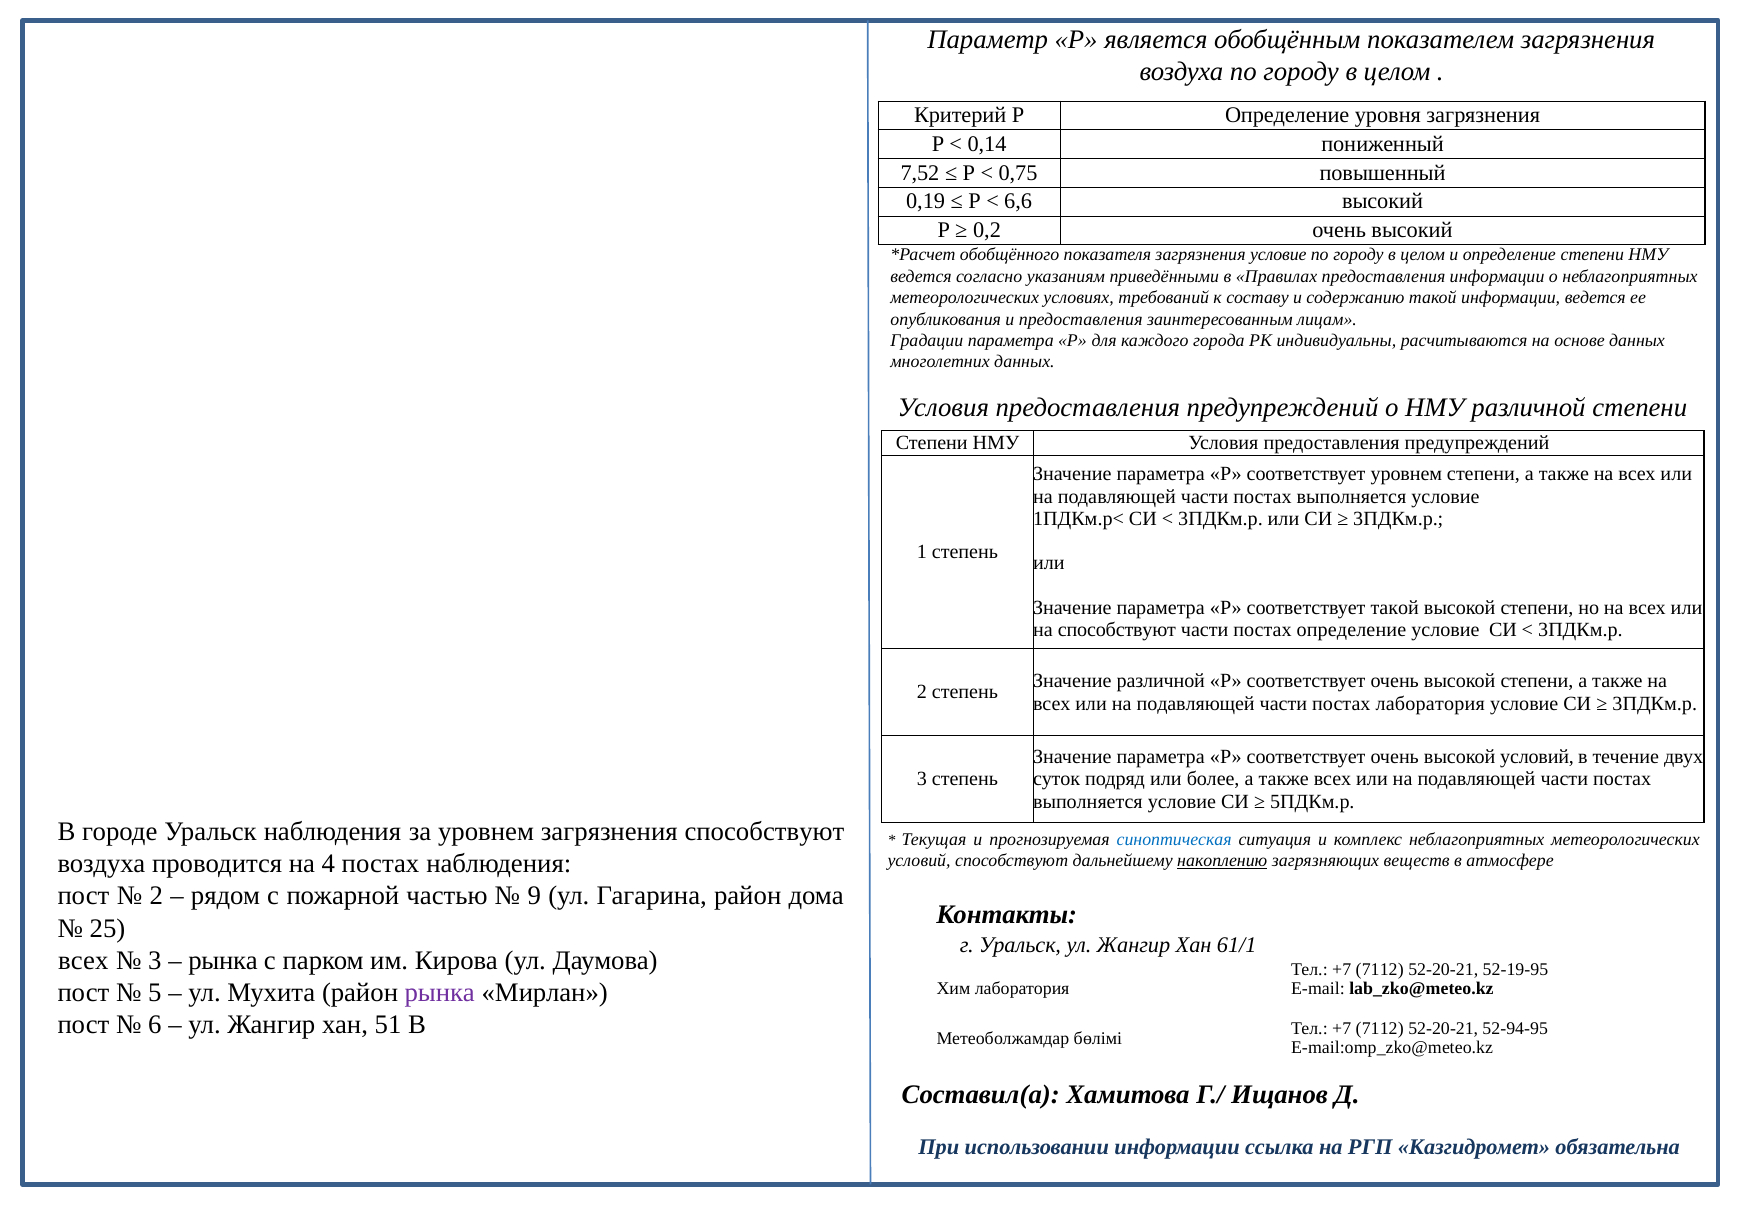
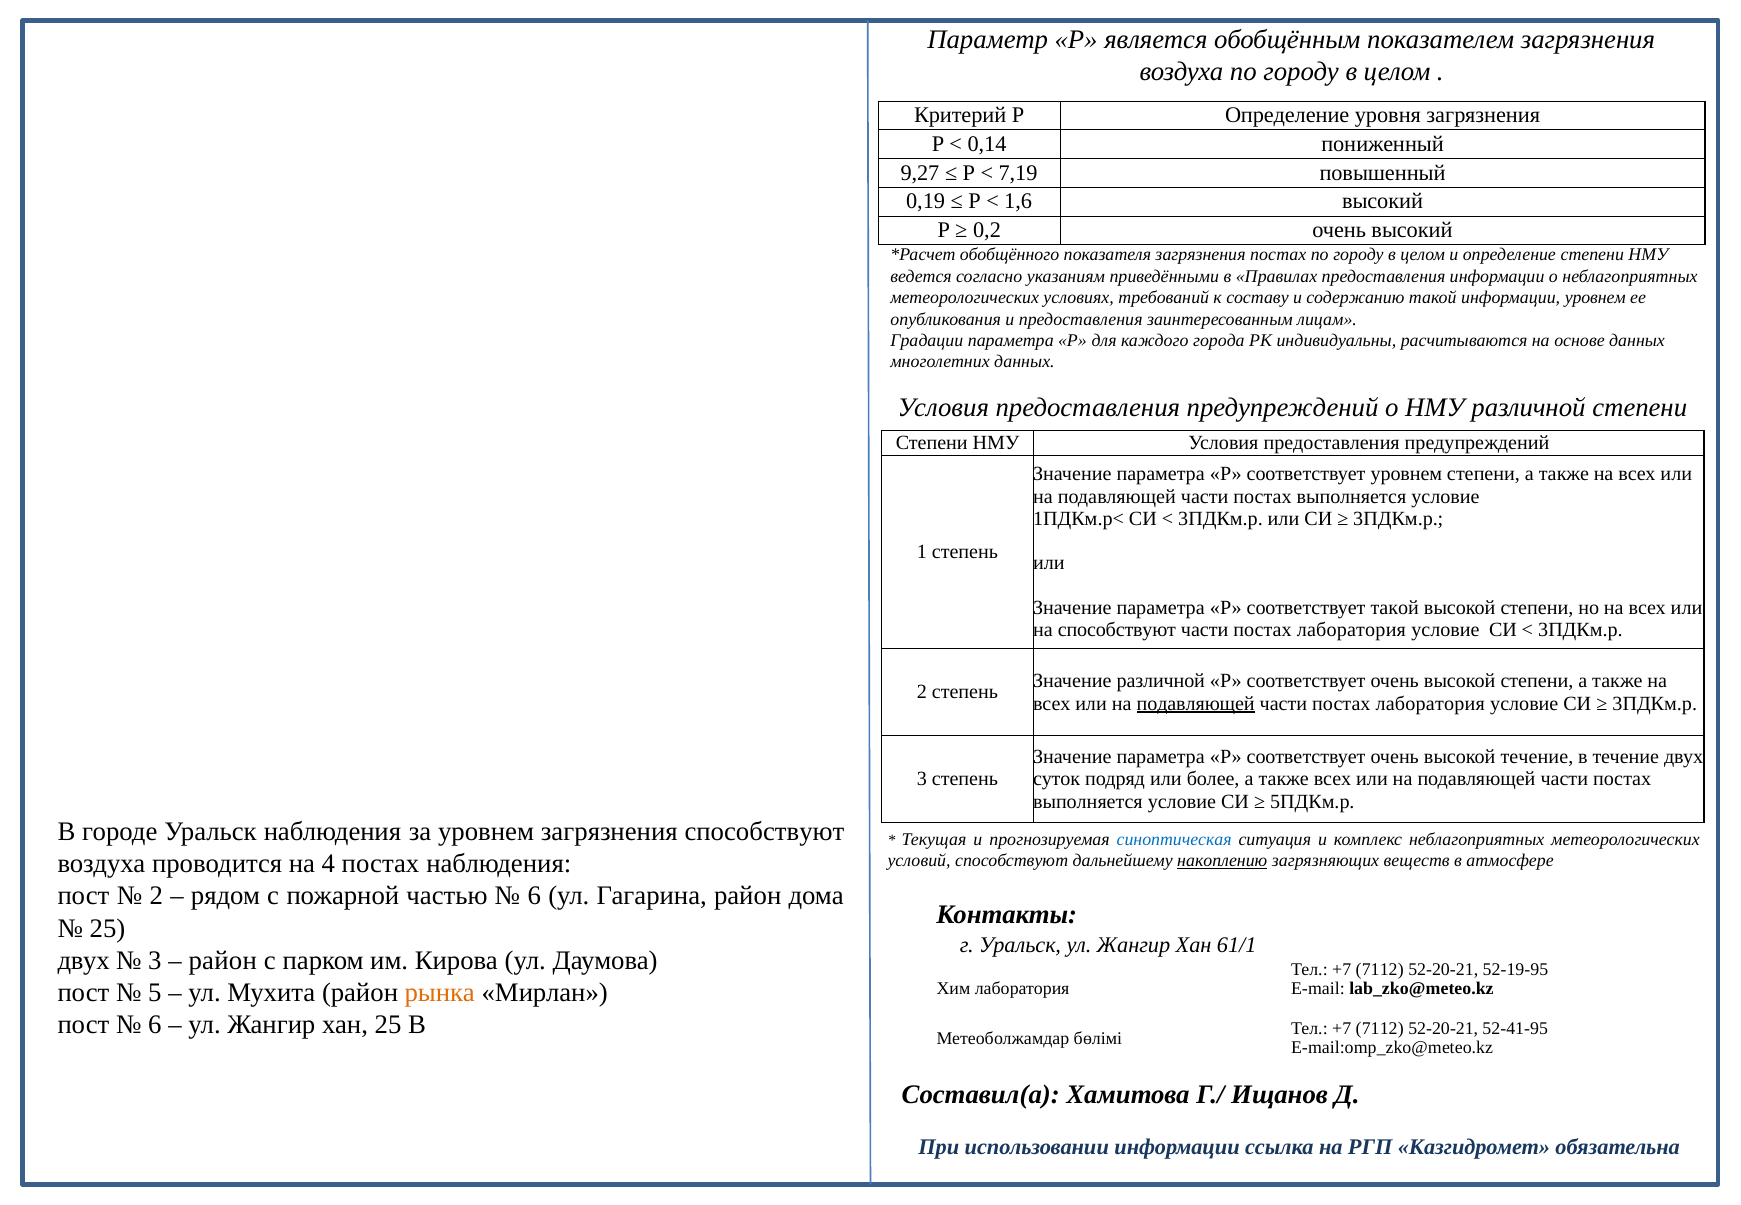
7,52: 7,52 -> 9,27 (920, 173)
0,75: 0,75 -> 7,19 (1018, 173)
6,6: 6,6 -> 1,6 (1018, 202)
загрязнения условие: условие -> постах (1278, 255)
информации ведется: ведется -> уровнем (1595, 298)
определение: определение -> лаборатория (1351, 630)
подавляющей underline: none -> present (1196, 704)
высокой условий: условий -> течение (1537, 757)
9: 9 -> 6 (534, 896)
всех: всех -> двух (84, 961)
рынка: рынка -> район (223, 961)
рынка colour: purple -> orange (440, 993)
хан 51: 51 -> 25 (388, 1025)
52-94-95: 52-94-95 -> 52-41-95 (1515, 1028)
